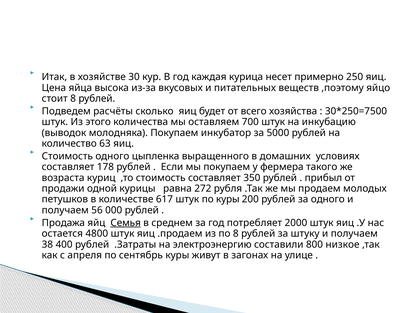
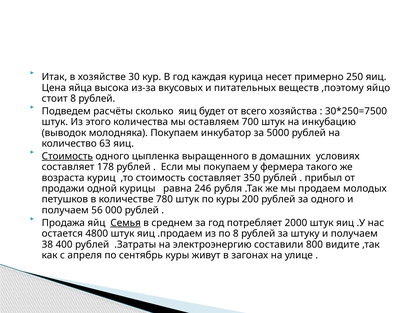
Стоимость underline: none -> present (67, 156)
272: 272 -> 246 (203, 189)
617: 617 -> 780 (164, 200)
низкое: низкое -> видите (343, 245)
